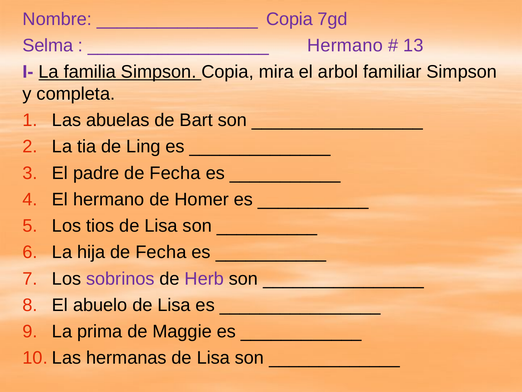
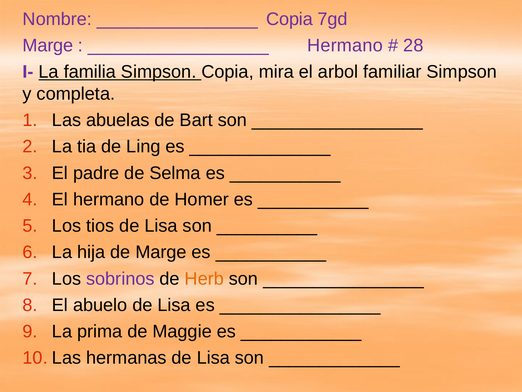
Selma: Selma -> Marge (48, 45)
13: 13 -> 28 (413, 45)
padre de Fecha: Fecha -> Selma (175, 173)
hija de Fecha: Fecha -> Marge (161, 252)
Herb colour: purple -> orange (204, 278)
